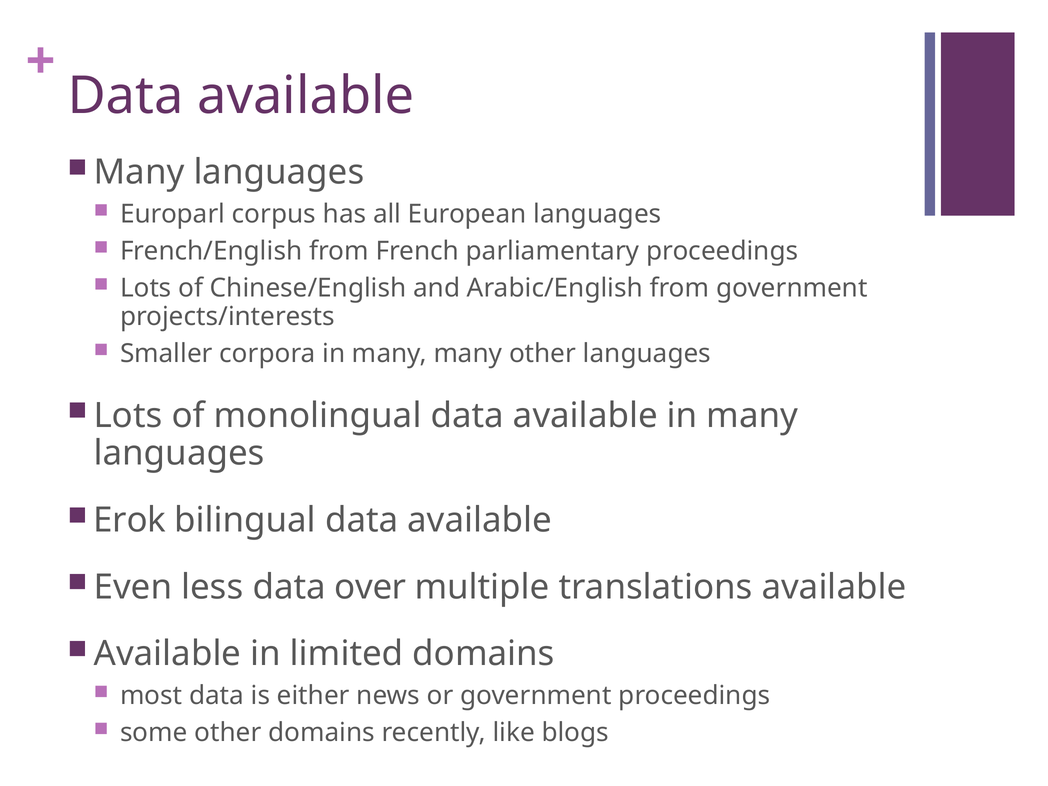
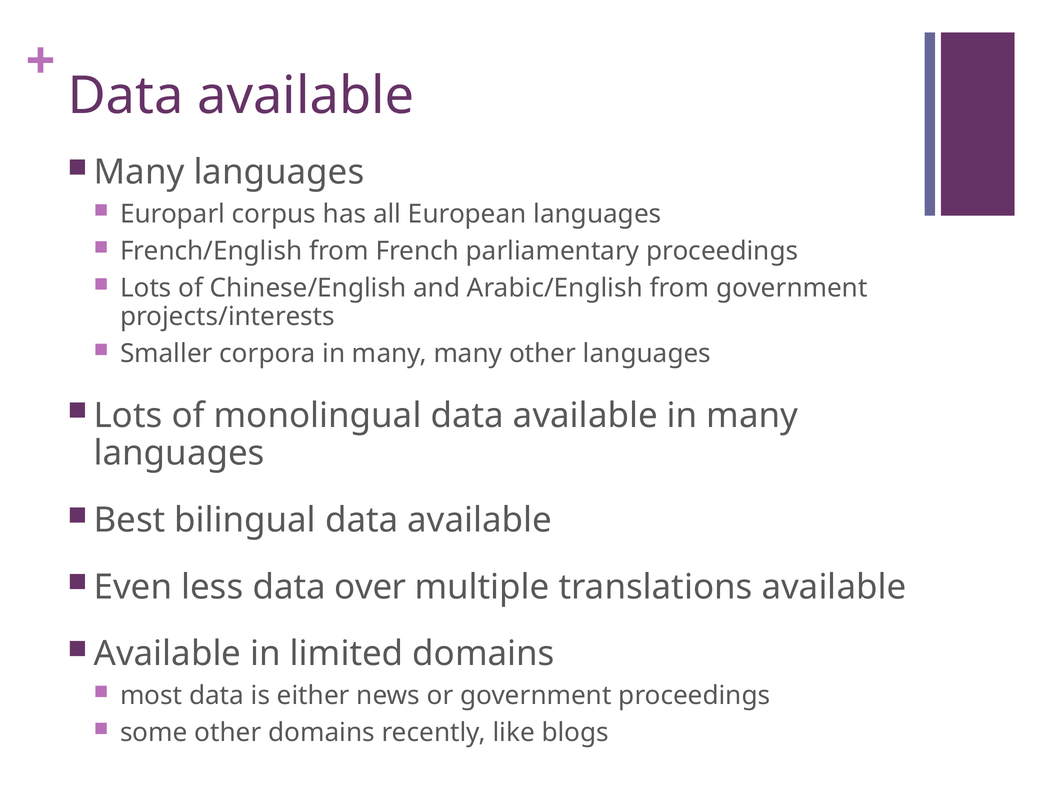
Erok: Erok -> Best (130, 520)
